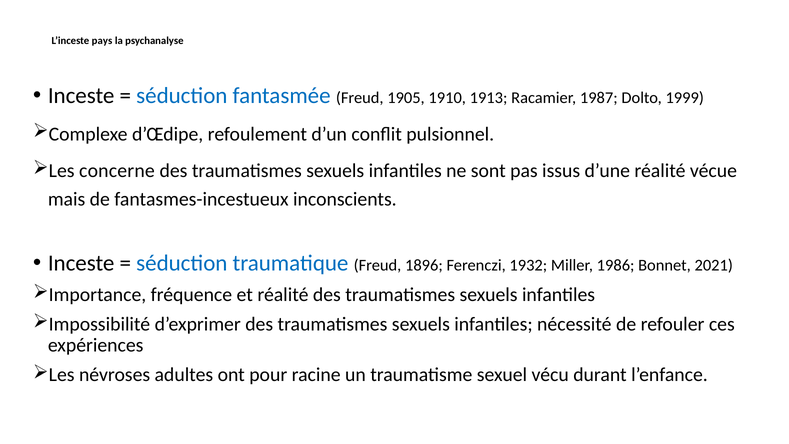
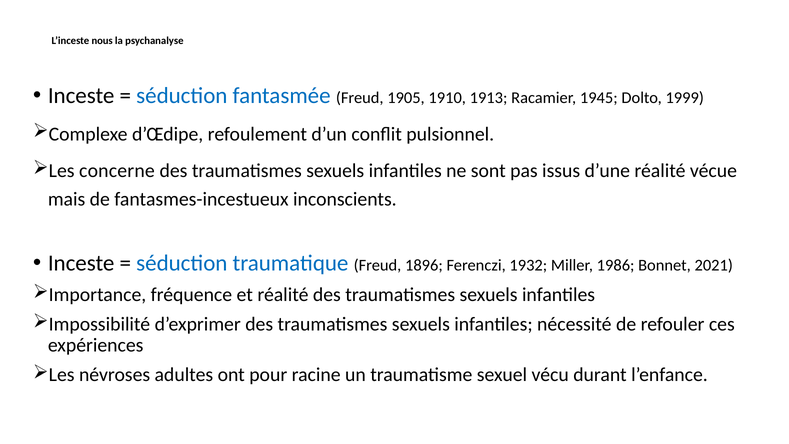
pays: pays -> nous (102, 41)
1987: 1987 -> 1945 (599, 98)
